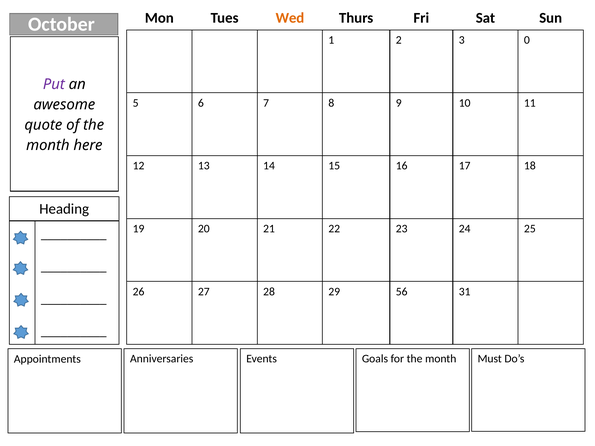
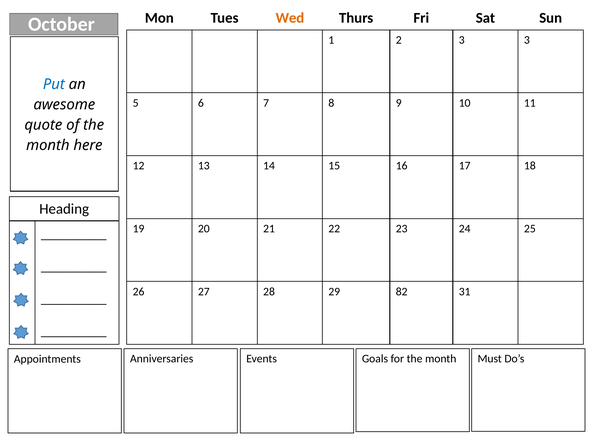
3 0: 0 -> 3 (527, 40)
Put colour: purple -> blue (54, 84)
56: 56 -> 82 (402, 292)
